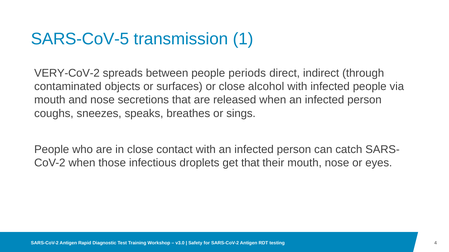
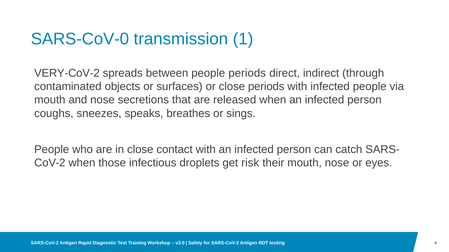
SARS-CoV-5: SARS-CoV-5 -> SARS-CoV-0 (80, 39)
close alcohol: alcohol -> periods (266, 87)
get that: that -> risk (250, 163)
